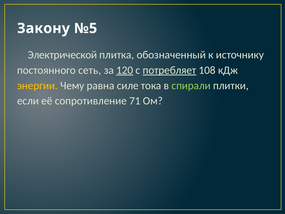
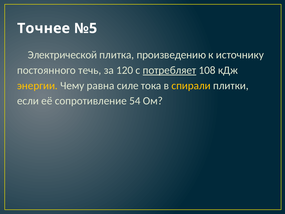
Закону: Закону -> Точнее (44, 28)
обозначенный: обозначенный -> произведению (171, 55)
сеть: сеть -> течь (90, 70)
120 underline: present -> none (125, 70)
спирали colour: light green -> yellow (191, 85)
71: 71 -> 54 (135, 101)
